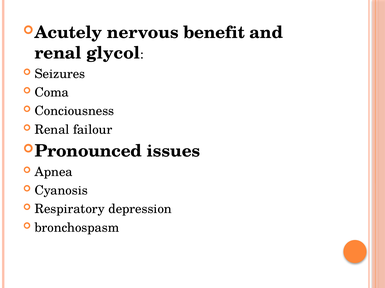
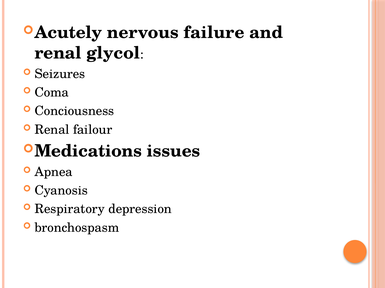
benefit: benefit -> failure (214, 33)
Pronounced: Pronounced -> Medications (88, 151)
